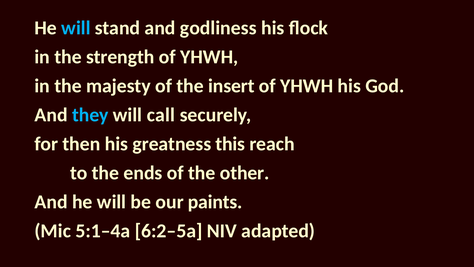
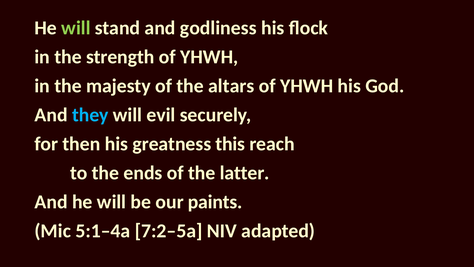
will colour: light blue -> light green (76, 28)
insert: insert -> altars (231, 86)
call: call -> evil (161, 115)
other: other -> latter (245, 173)
6:2–5a: 6:2–5a -> 7:2–5a (169, 231)
